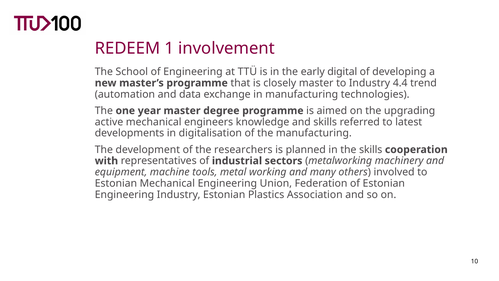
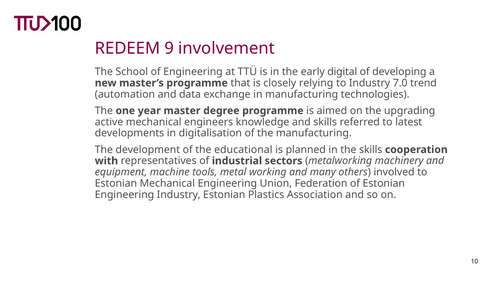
1: 1 -> 9 (169, 48)
closely master: master -> relying (316, 83)
4.4: 4.4 -> 7.0 (400, 83)
researchers: researchers -> educational (243, 149)
